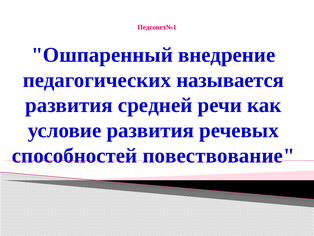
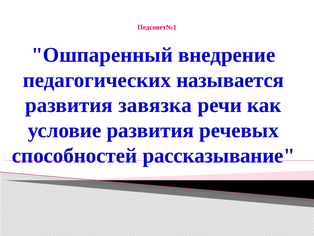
средней: средней -> завязка (155, 105)
повествование: повествование -> рассказывание (219, 155)
